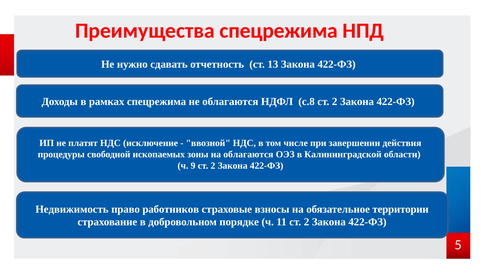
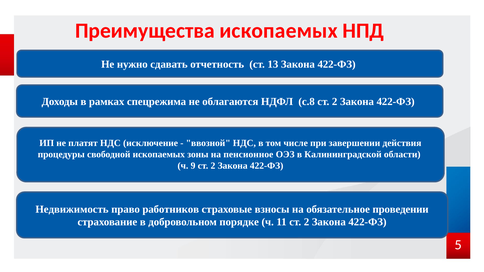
Преимущества спецрежима: спецрежима -> ископаемых (279, 31)
на облагаются: облагаются -> пенсионное (248, 155)
территории: территории -> проведении (401, 209)
